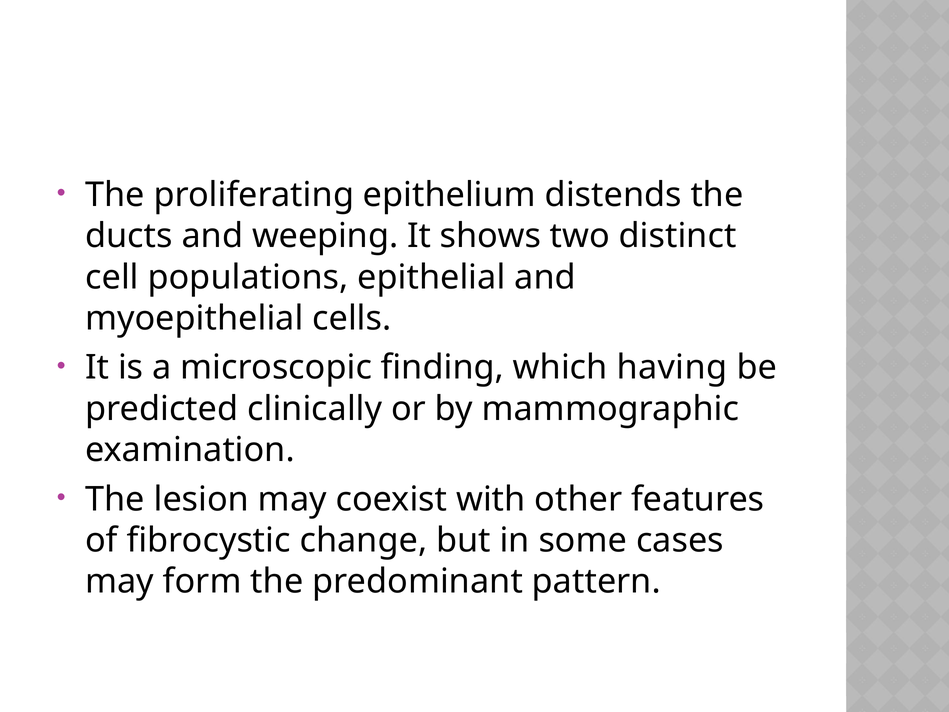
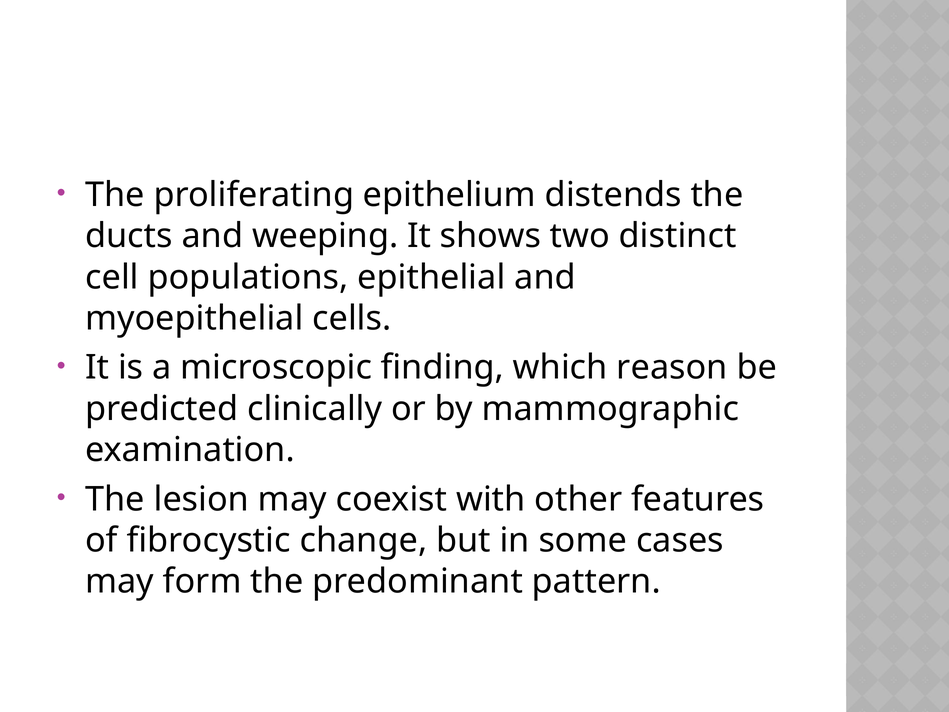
having: having -> reason (672, 368)
